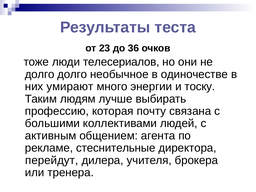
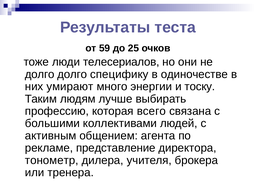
23: 23 -> 59 (105, 48)
36: 36 -> 25 (133, 48)
необычное: необычное -> специфику (119, 74)
почту: почту -> всего (151, 111)
стеснительные: стеснительные -> представление (116, 148)
перейдут: перейдут -> тонометр (52, 160)
